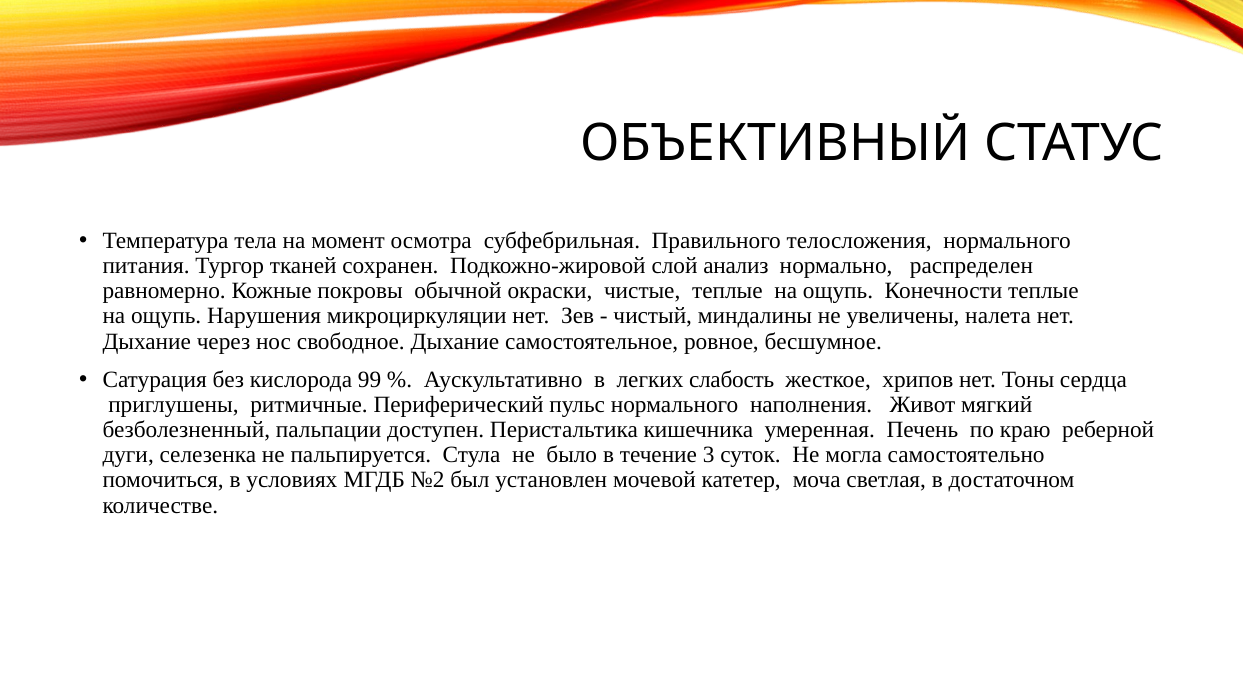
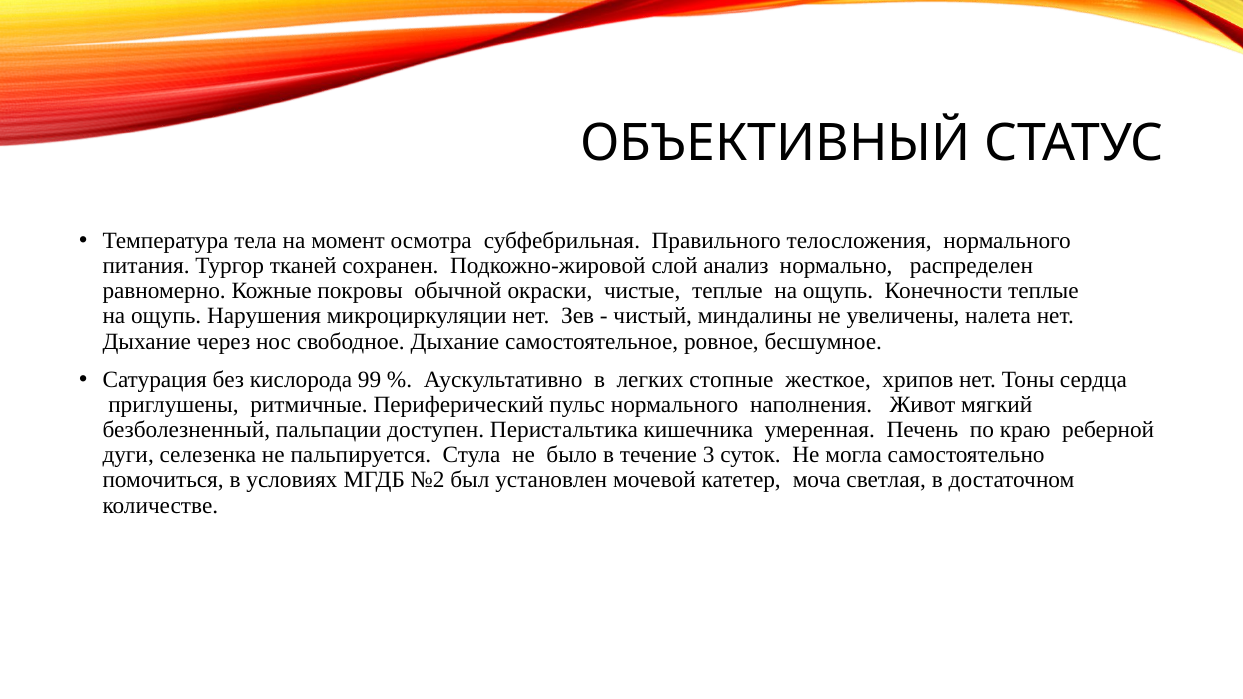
слабость: слабость -> стопные (731, 380)
